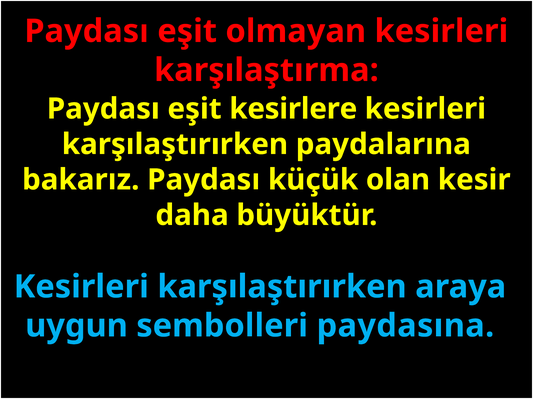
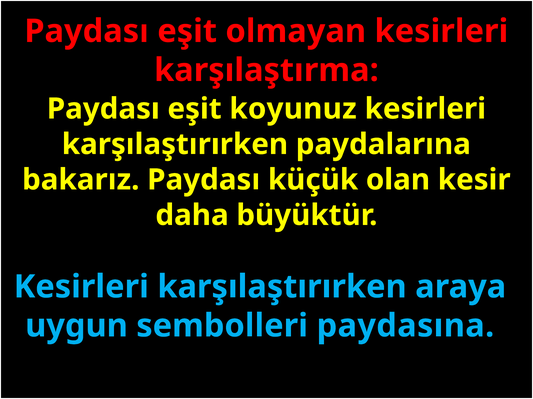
kesirlere: kesirlere -> koyunuz (293, 109)
